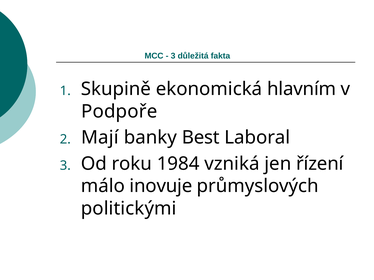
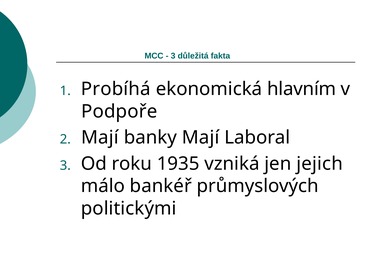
Skupině: Skupině -> Probíhá (116, 89)
banky Best: Best -> Mají (201, 138)
1984: 1984 -> 1935 (178, 164)
řízení: řízení -> jejich (320, 164)
inovuje: inovuje -> bankéř (161, 186)
